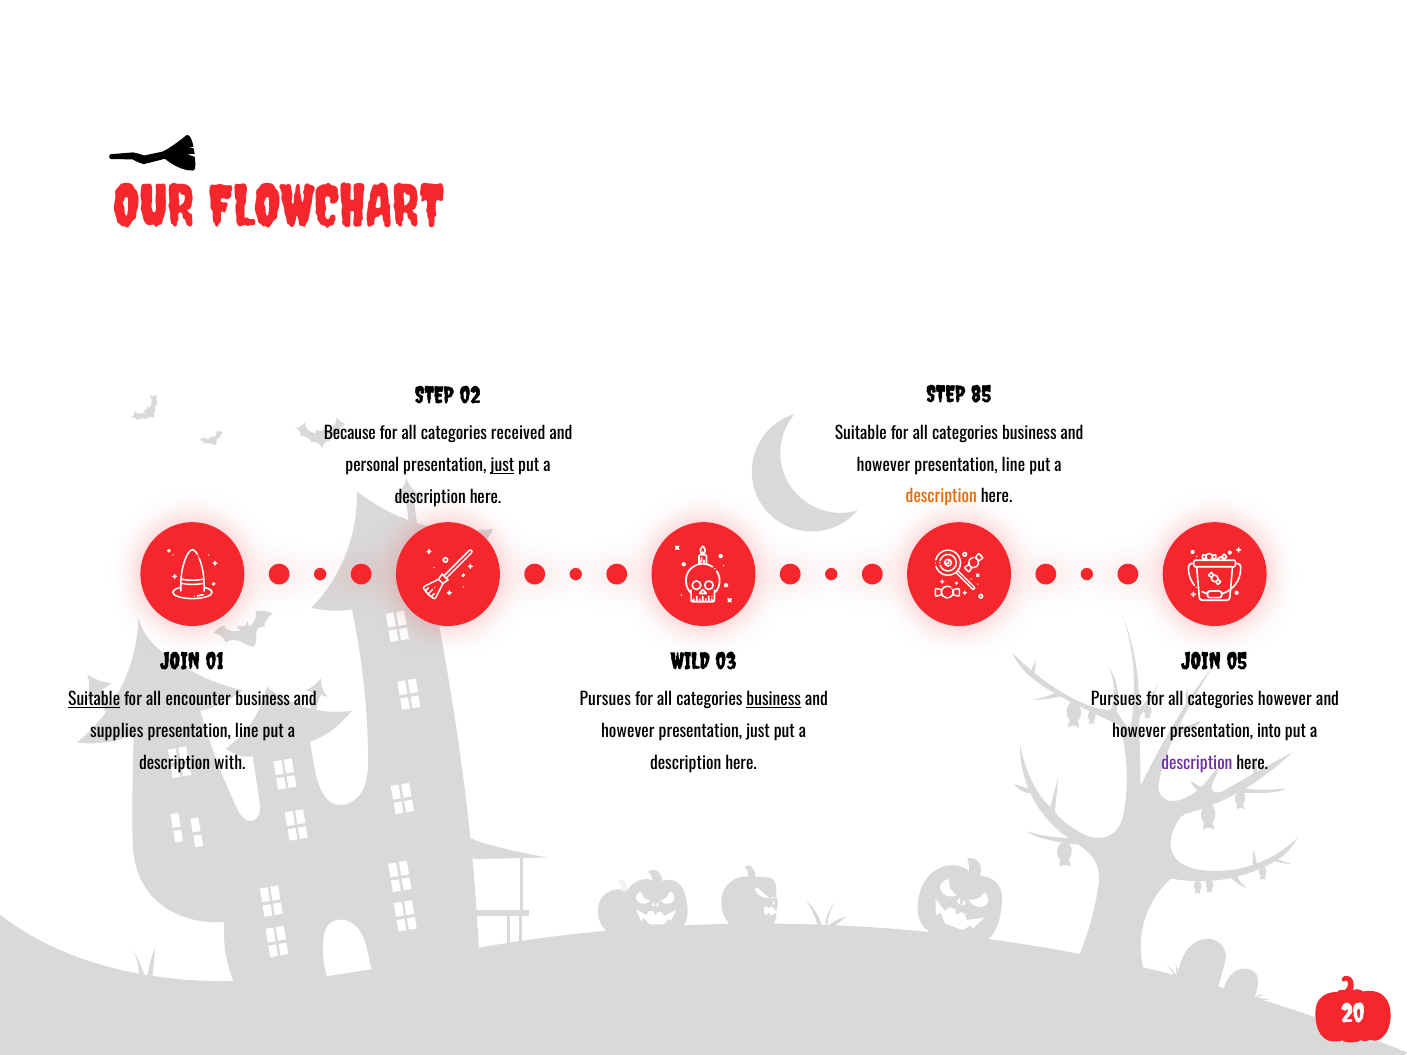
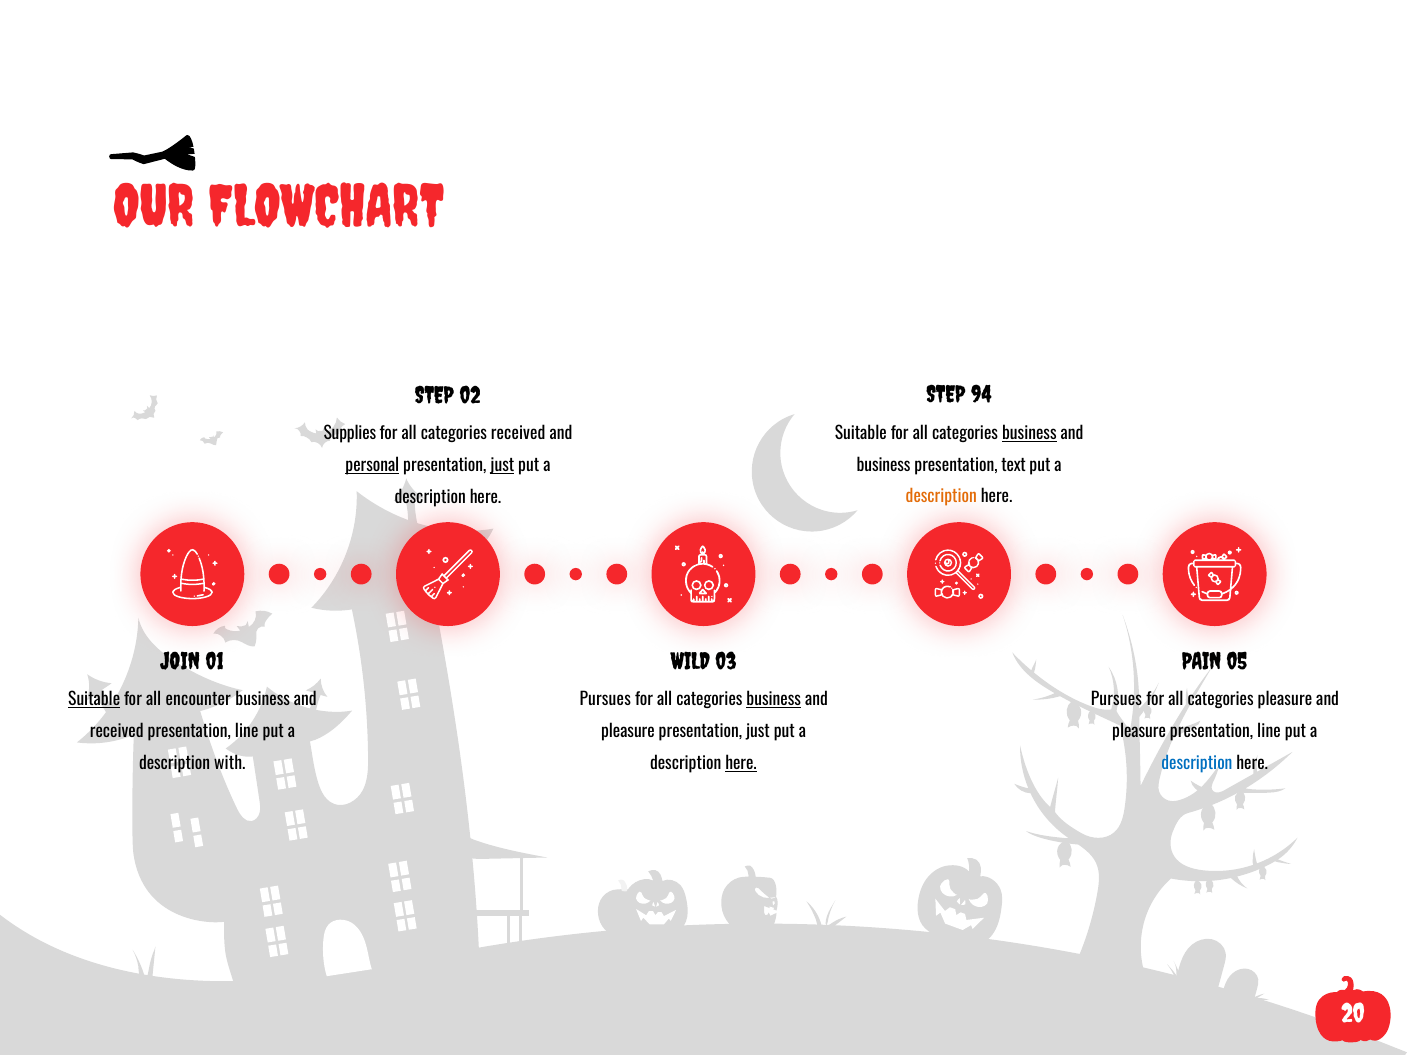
85: 85 -> 94 (981, 395)
business underline: none -> present (1029, 434)
Because: Because -> Supplies (350, 434)
however: however -> business (884, 465)
line: line -> text (1014, 465)
personal underline: none -> present (372, 466)
JOIN: JOIN -> PAIN (1202, 662)
categories however: however -> pleasure (1285, 700)
supplies: supplies -> received (117, 732)
however: however -> pleasure (628, 732)
however: however -> pleasure (1139, 732)
into: into -> line (1269, 732)
here underline: none -> present (741, 764)
description colour: purple -> blue (1197, 764)
